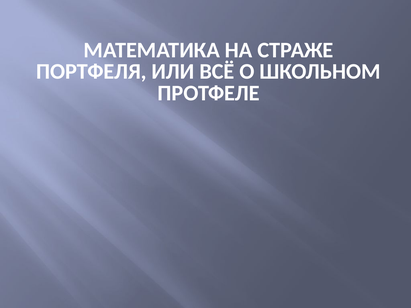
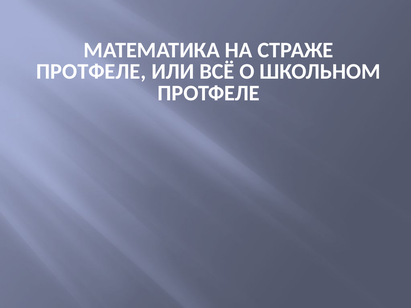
ПОРТФЕЛЯ: ПОРТФЕЛЯ -> ПРОТФЕЛЕ (91, 72)
